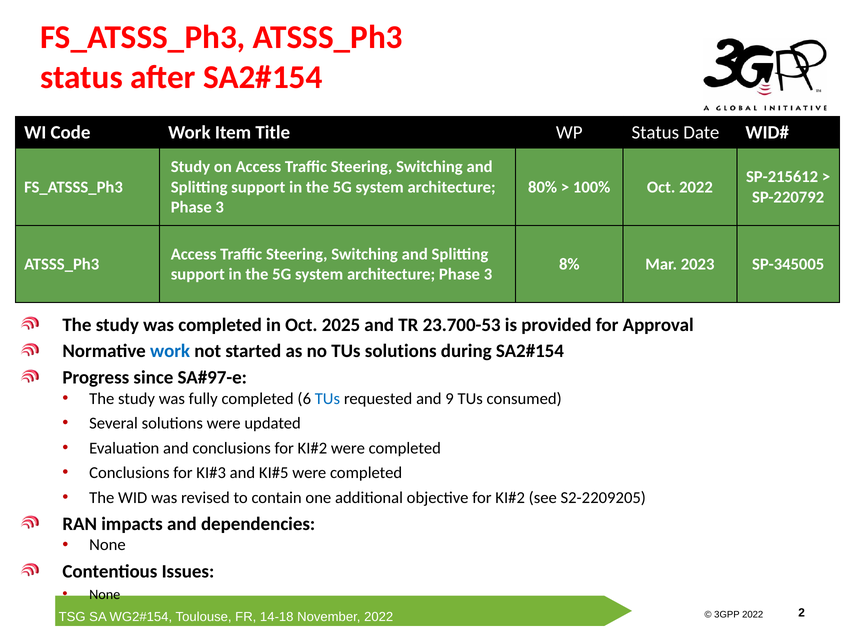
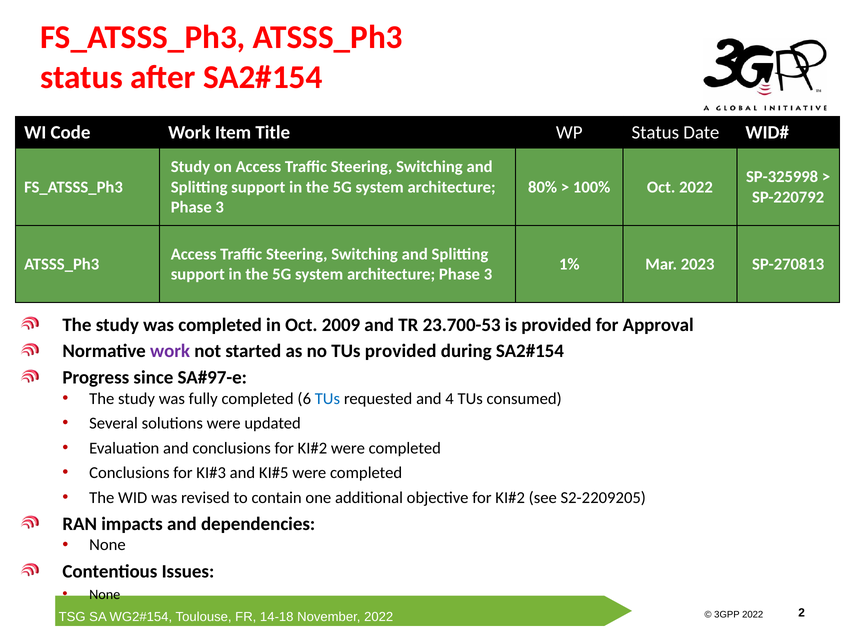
SP-215612: SP-215612 -> SP-325998 (782, 177)
8%: 8% -> 1% (569, 264)
SP-345005: SP-345005 -> SP-270813 (788, 264)
2025: 2025 -> 2009 (341, 325)
work colour: blue -> purple (170, 351)
TUs solutions: solutions -> provided (401, 351)
9: 9 -> 4 (450, 399)
